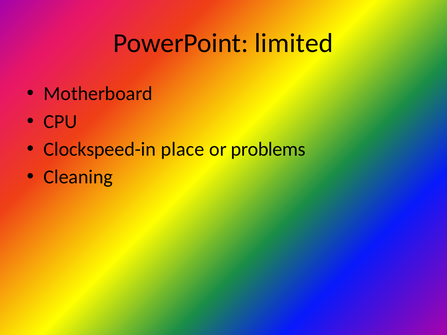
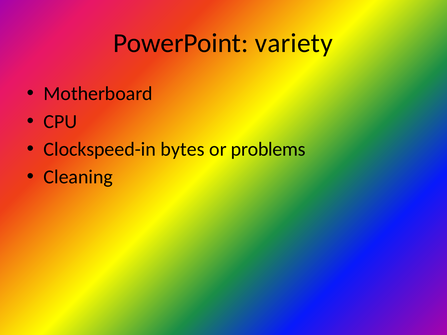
limited: limited -> variety (294, 43)
place: place -> bytes (183, 149)
